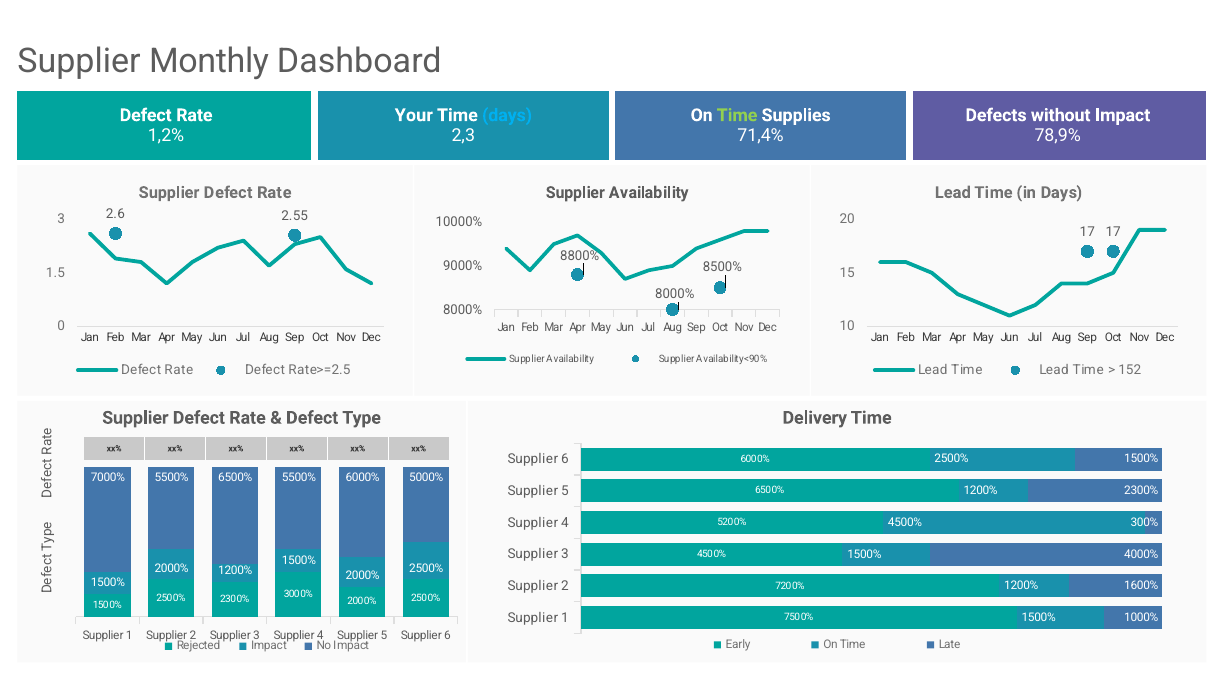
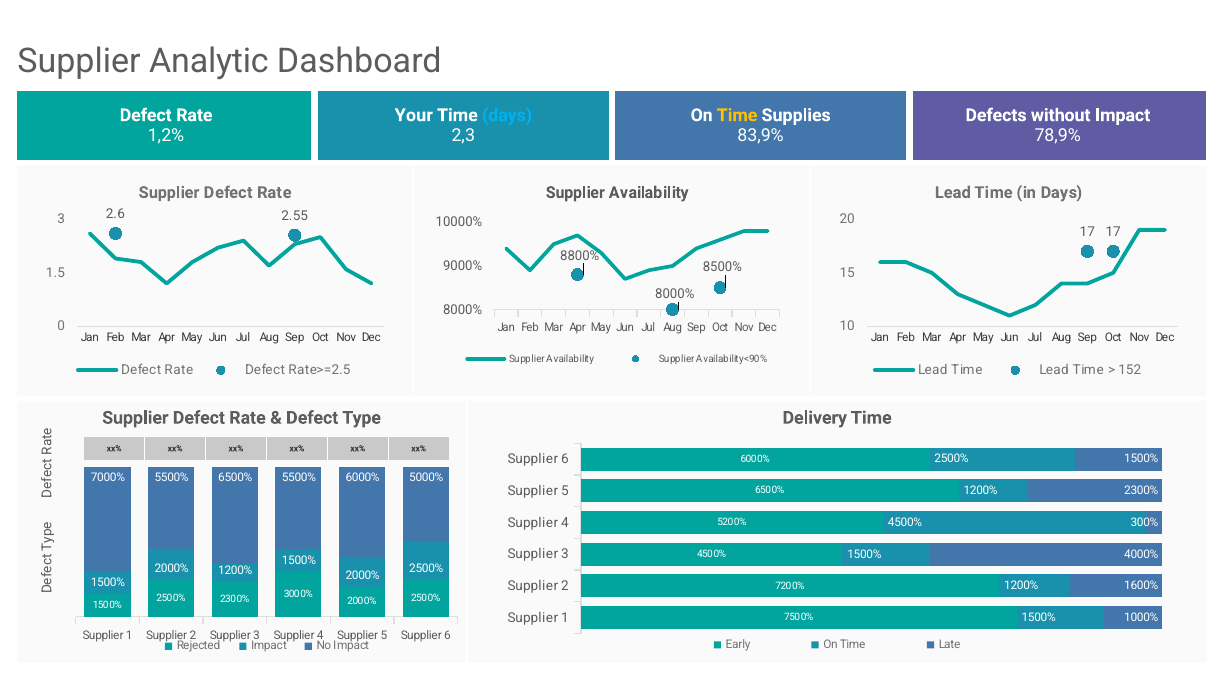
Monthly: Monthly -> Analytic (209, 62)
Time colour: light green -> yellow (737, 115)
71,4%: 71,4% -> 83,9% (761, 136)
